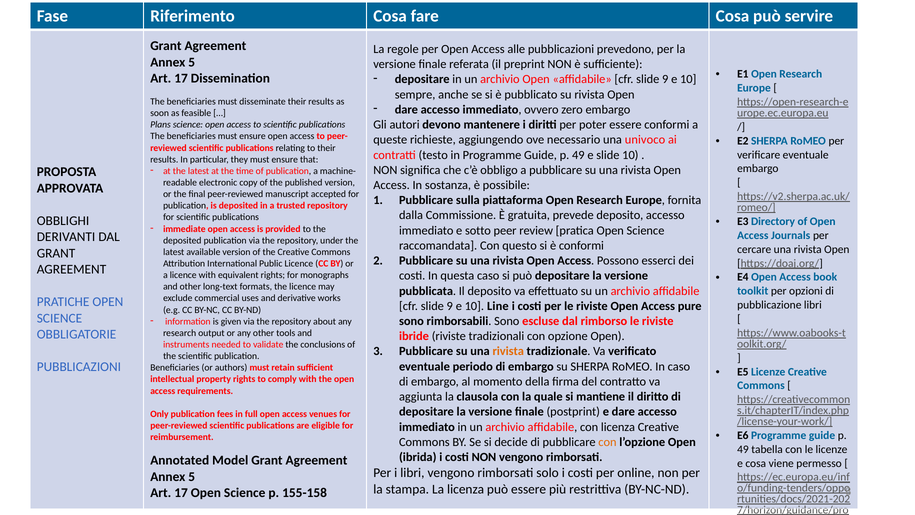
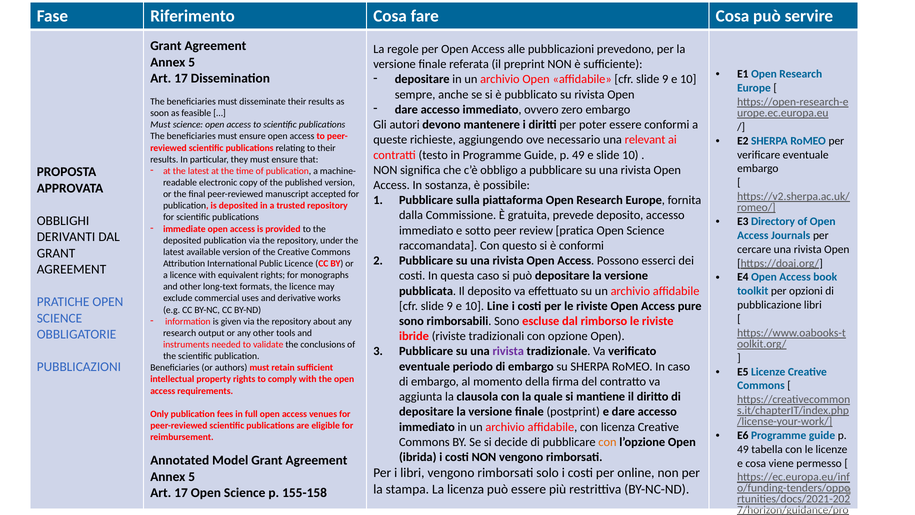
Plans: Plans -> Must (160, 125)
univoco: univoco -> relevant (645, 140)
rivista colour: orange -> purple (508, 351)
